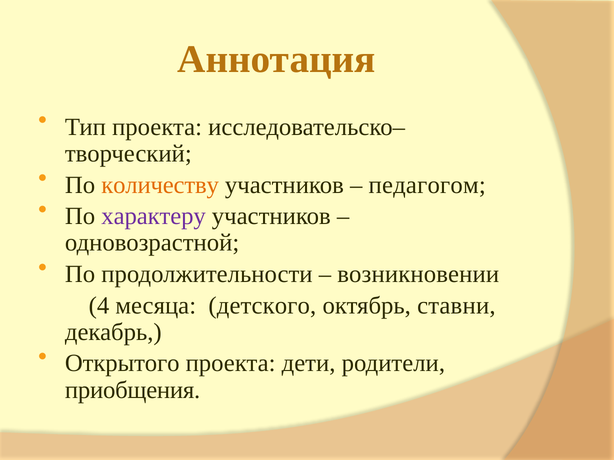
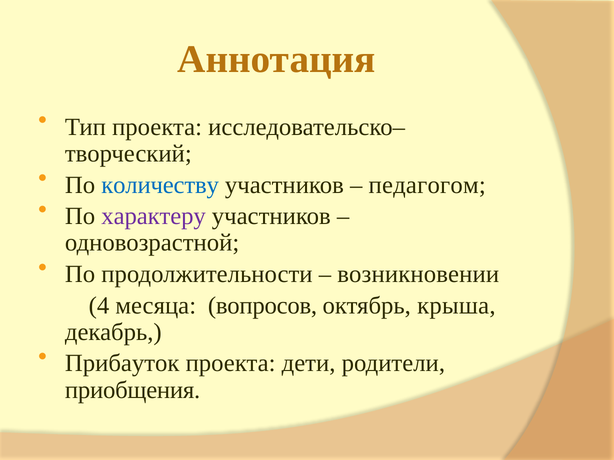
количеству colour: orange -> blue (160, 185)
детского: детского -> вопросов (263, 306)
ставни: ставни -> крыша (456, 306)
Открытого: Открытого -> Прибауток (122, 364)
